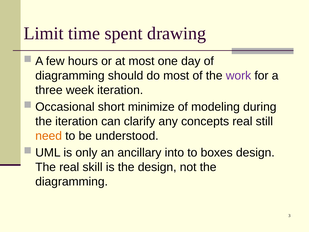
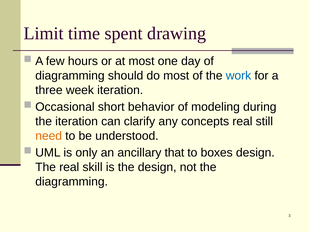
work colour: purple -> blue (239, 76)
minimize: minimize -> behavior (151, 107)
into: into -> that (174, 152)
